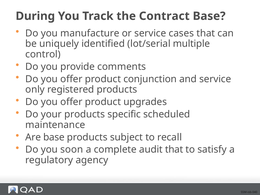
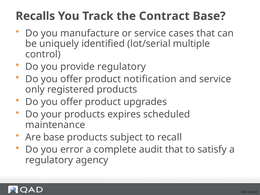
During: During -> Recalls (35, 16)
provide comments: comments -> regulatory (122, 67)
conjunction: conjunction -> notification (150, 79)
specific: specific -> expires (124, 114)
soon: soon -> error (72, 150)
